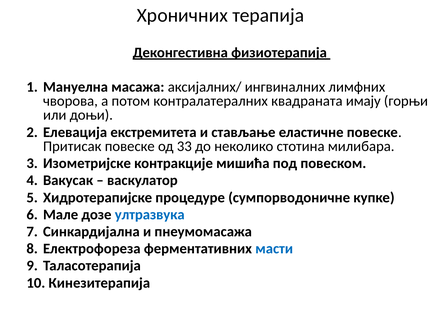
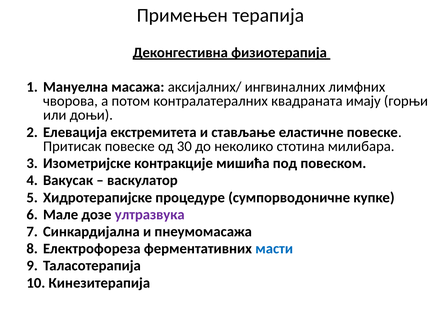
Хроничних: Хроничних -> Примењен (182, 15)
33: 33 -> 30 (184, 146)
ултразвука colour: blue -> purple (150, 214)
